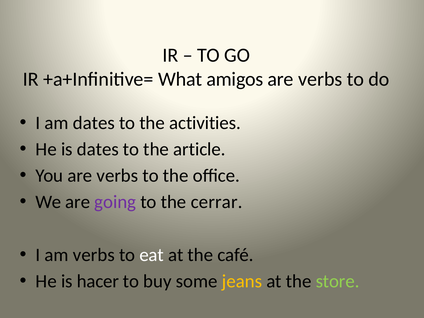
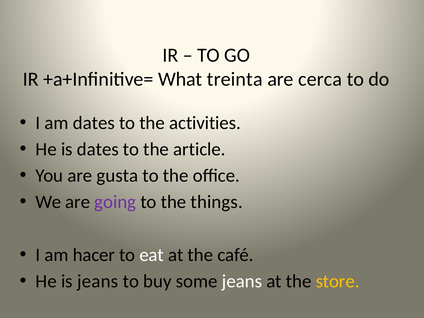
amigos: amigos -> treinta (235, 79)
verbs: verbs -> cerca (320, 79)
You are verbs: verbs -> gusta (117, 176)
cerrar: cerrar -> things (217, 202)
am verbs: verbs -> hacer (94, 255)
is hacer: hacer -> jeans (98, 281)
jeans colour: yellow -> white (242, 281)
store colour: light green -> yellow (338, 281)
